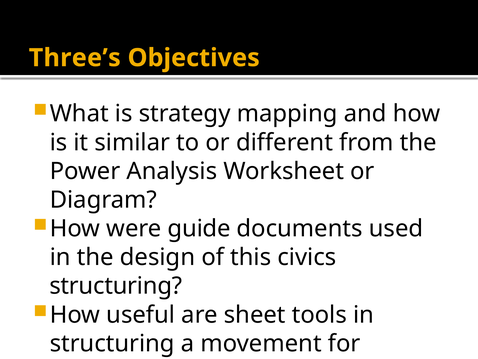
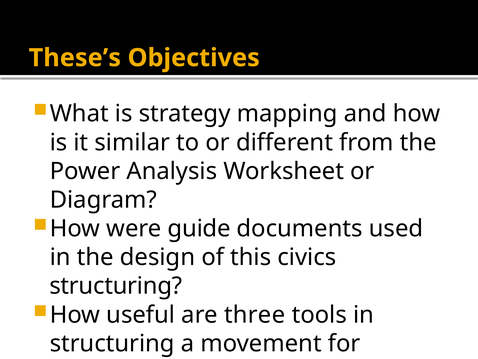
Three’s: Three’s -> These’s (75, 58)
sheet: sheet -> three (255, 314)
